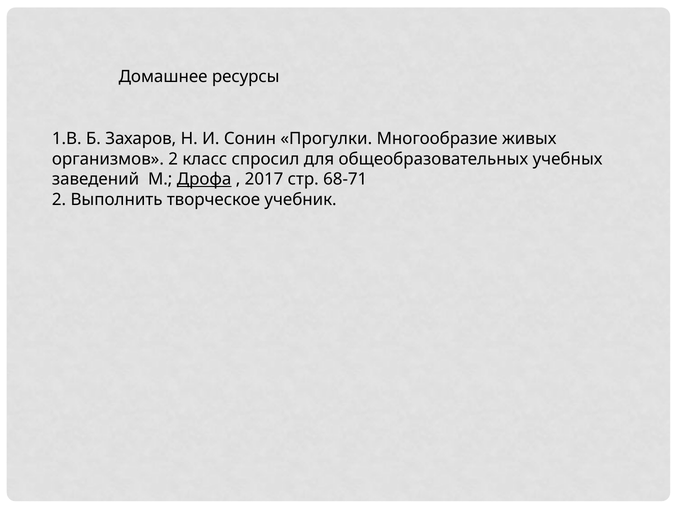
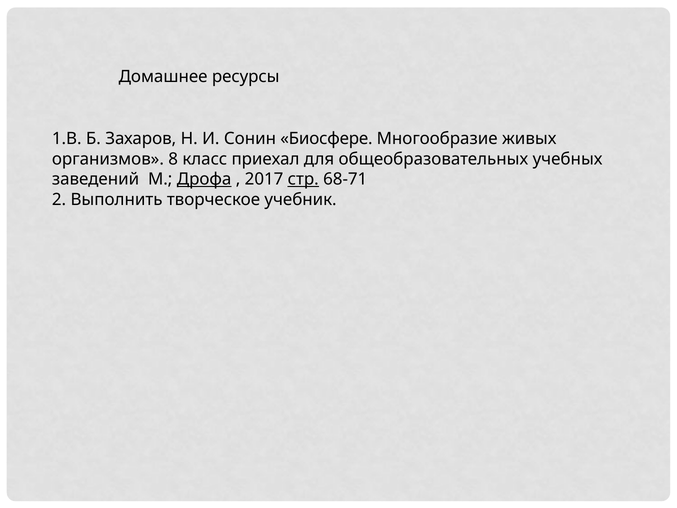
Прогулки: Прогулки -> Биосфере (326, 139)
организмов 2: 2 -> 8 (173, 159)
спросил: спросил -> приехал (266, 159)
стр underline: none -> present (303, 179)
